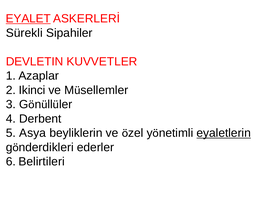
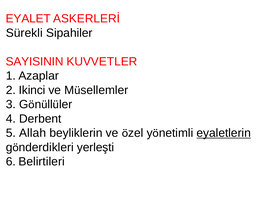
EYALET underline: present -> none (28, 19)
DEVLETIN: DEVLETIN -> SAYISININ (35, 62)
Asya: Asya -> Allah (33, 133)
ederler: ederler -> yerleşti (96, 147)
